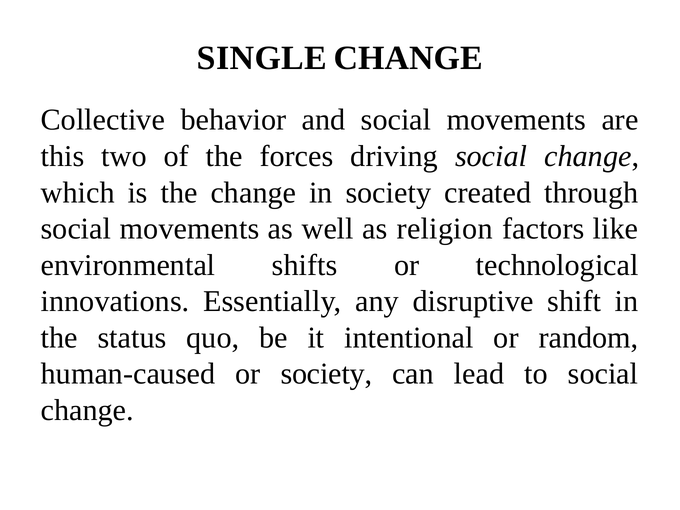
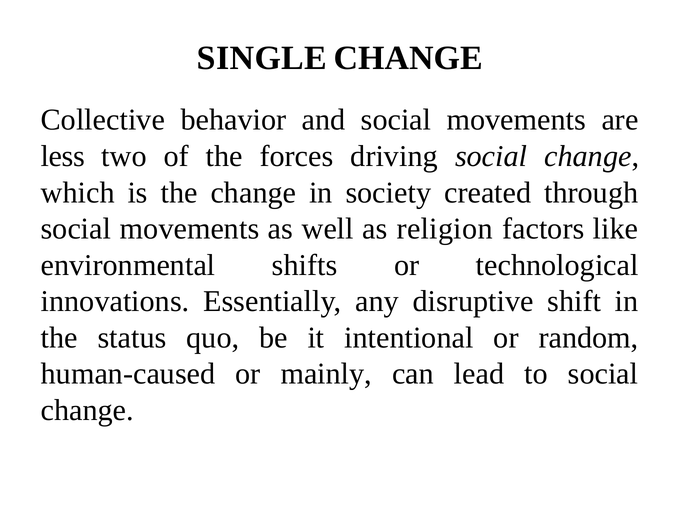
this: this -> less (63, 156)
or society: society -> mainly (326, 374)
